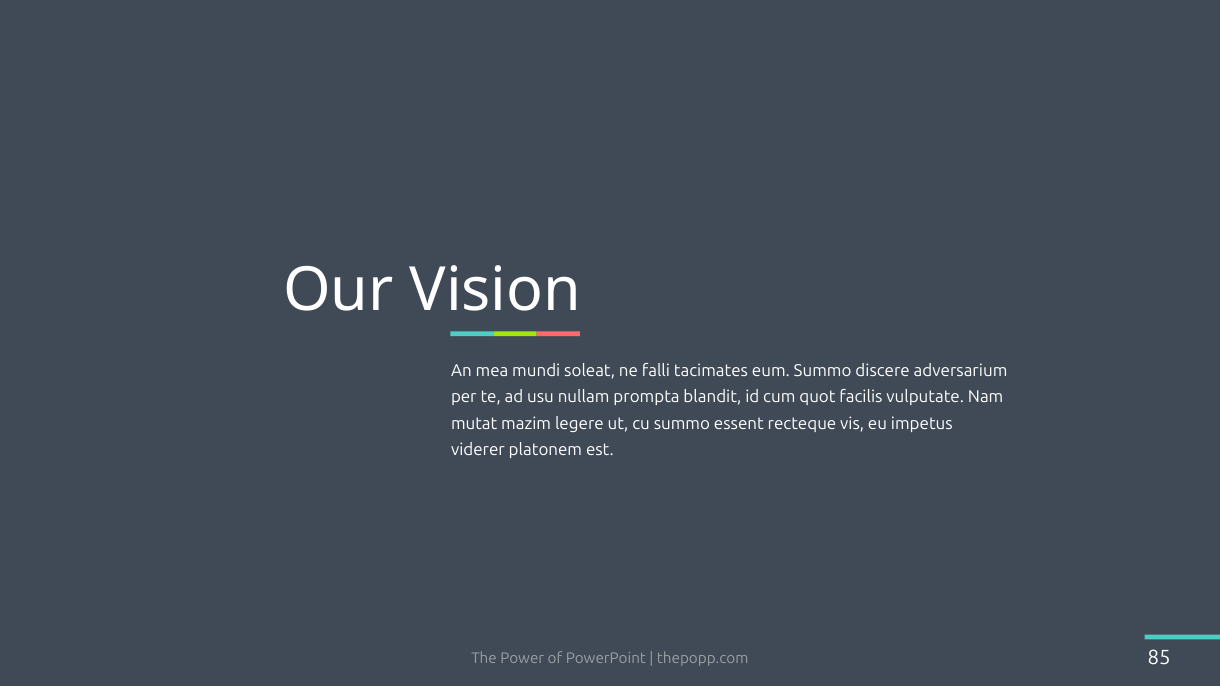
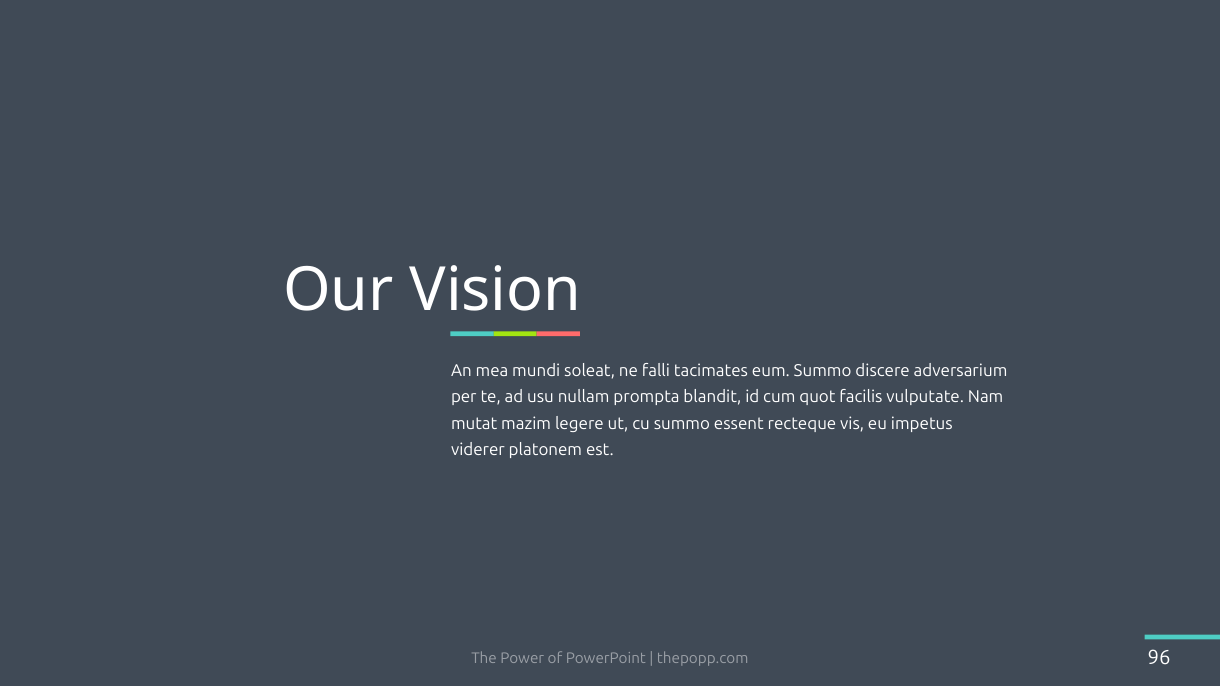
85: 85 -> 96 (1159, 658)
